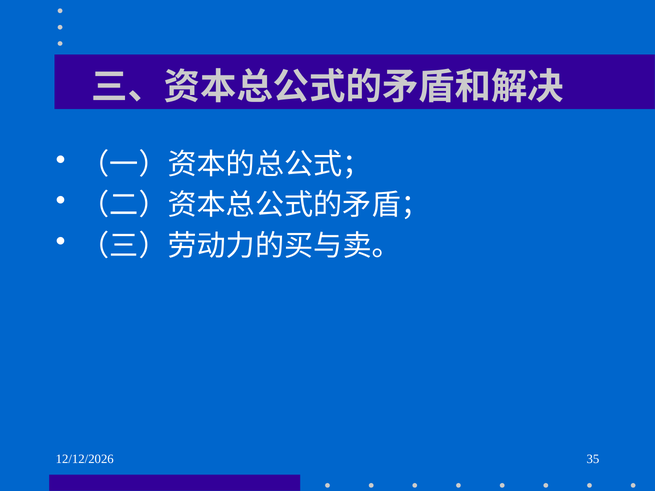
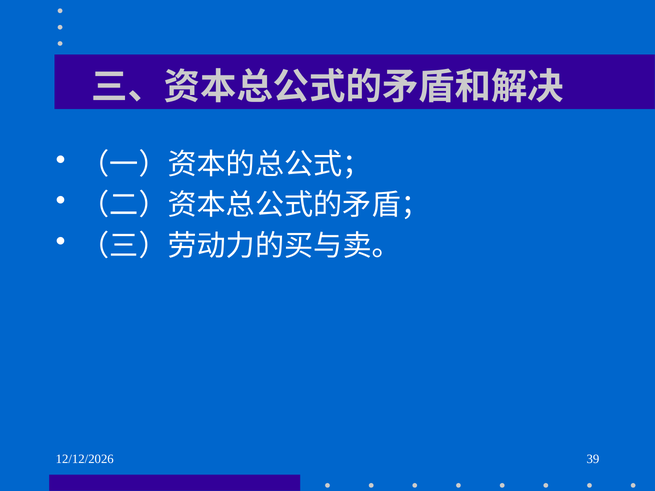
35: 35 -> 39 (593, 459)
